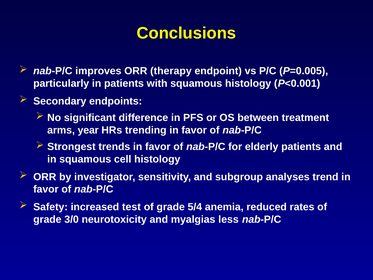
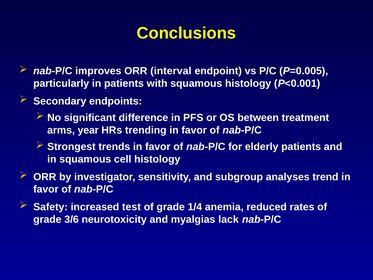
therapy: therapy -> interval (171, 71)
5/4: 5/4 -> 1/4 (195, 207)
3/0: 3/0 -> 3/6 (72, 219)
less: less -> lack (229, 219)
